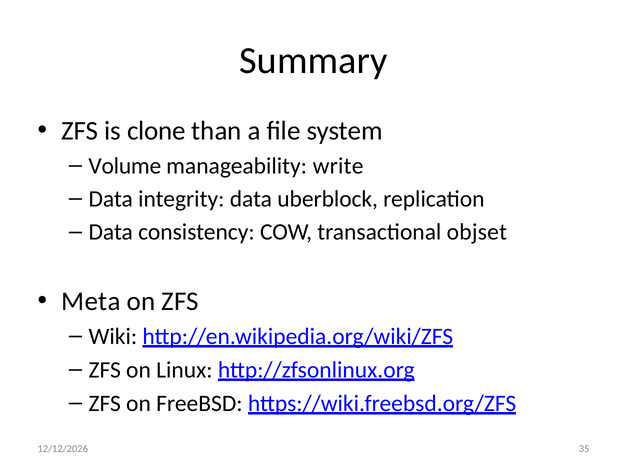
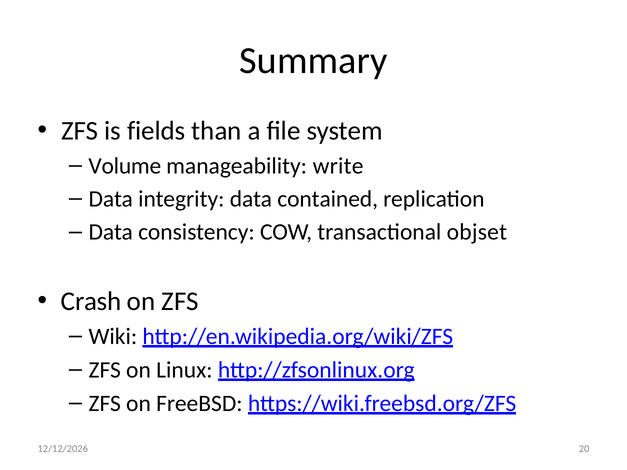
clone: clone -> fields (156, 131)
uberblock: uberblock -> contained (328, 199)
Meta: Meta -> Crash (91, 301)
35: 35 -> 20 (584, 449)
